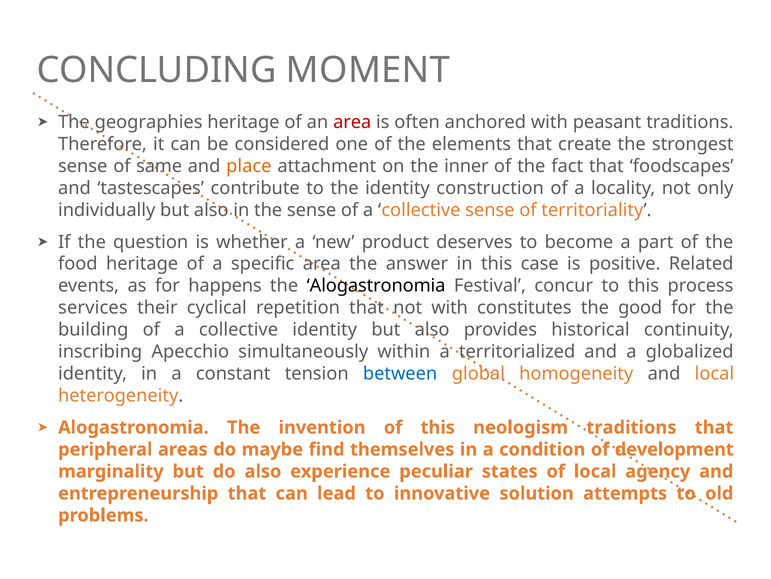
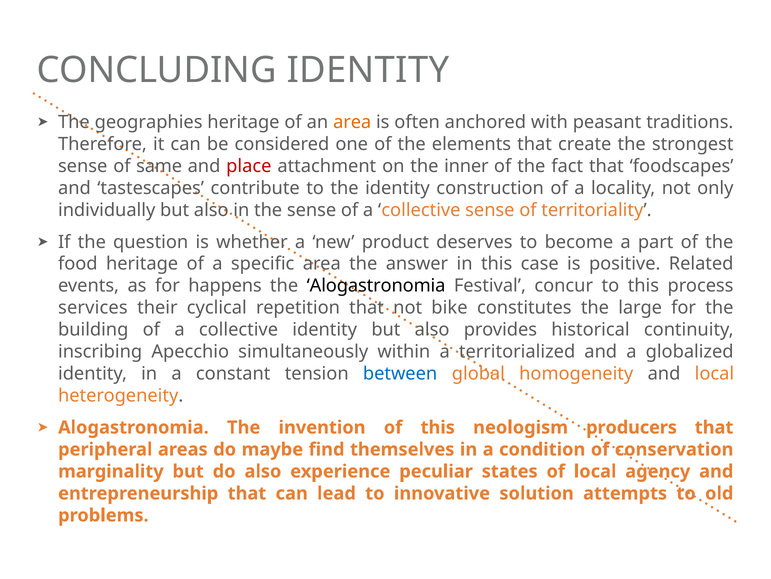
CONCLUDING MOMENT: MOMENT -> IDENTITY (368, 70)
area colour: red -> orange (352, 122)
place colour: orange -> red (249, 166)
not with: with -> bike (449, 307)
good: good -> large (640, 307)
neologism traditions: traditions -> producers (632, 427)
development: development -> conservation (674, 449)
